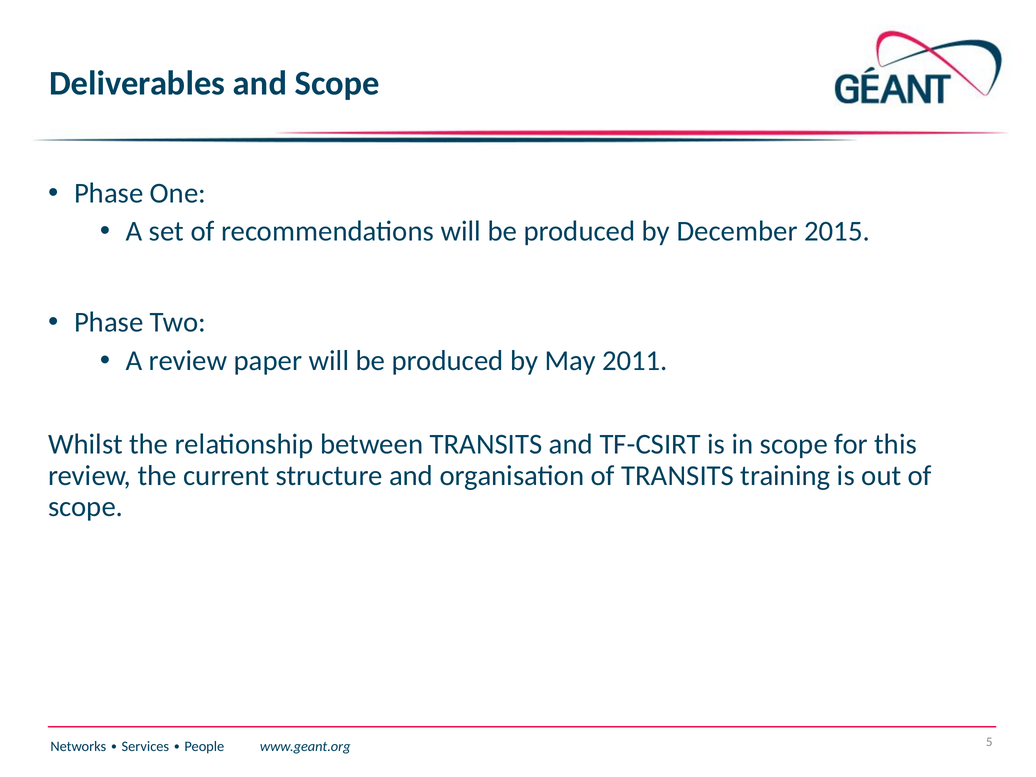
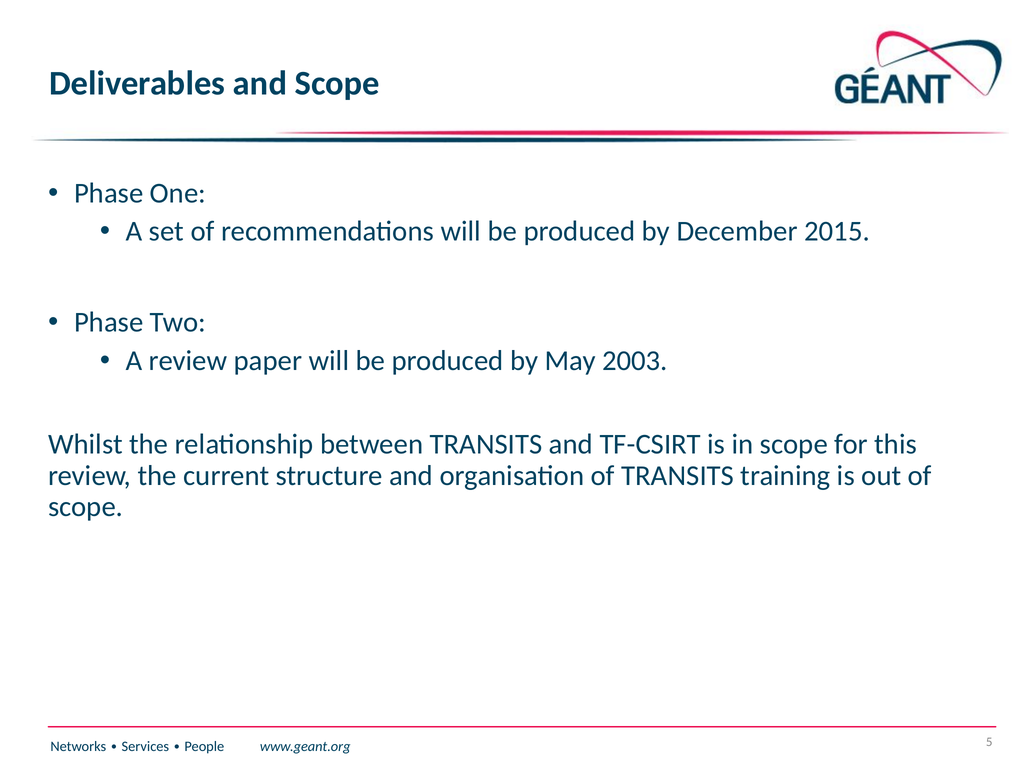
2011: 2011 -> 2003 (635, 361)
